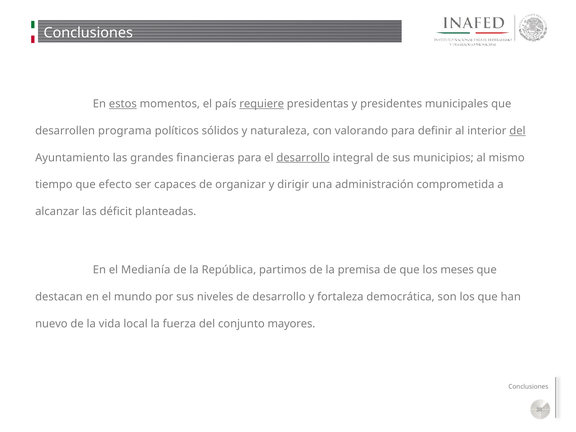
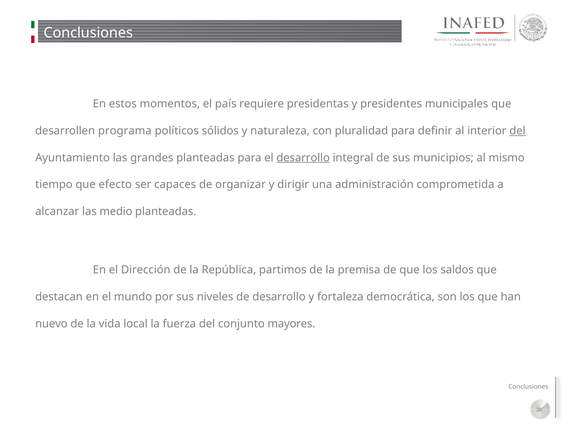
estos underline: present -> none (123, 104)
requiere underline: present -> none (262, 104)
valorando: valorando -> pluralidad (361, 131)
grandes financieras: financieras -> planteadas (205, 158)
déficit: déficit -> medio (116, 212)
Medianía: Medianía -> Dirección (146, 270)
meses: meses -> saldos (457, 270)
